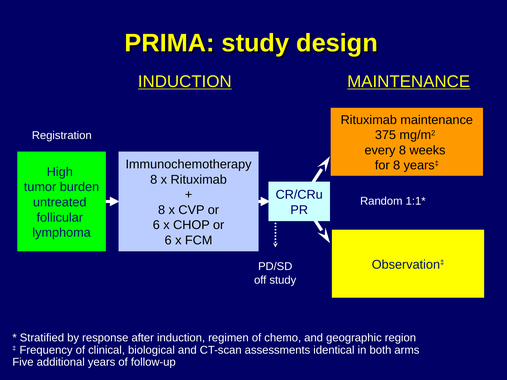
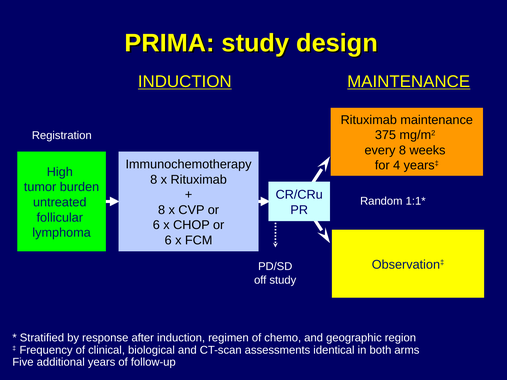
for 8: 8 -> 4 (397, 166)
